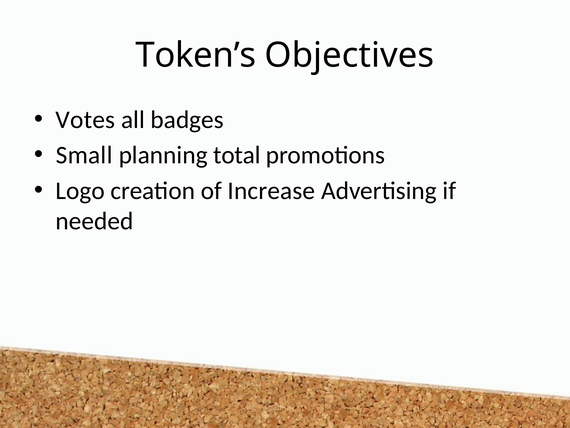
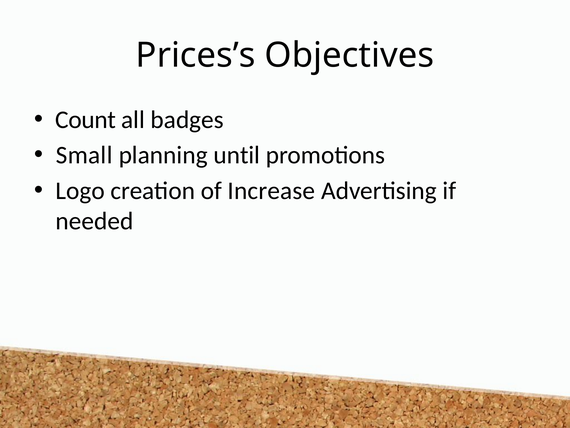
Token’s: Token’s -> Prices’s (196, 55)
Votes: Votes -> Count (86, 120)
total: total -> until (237, 155)
